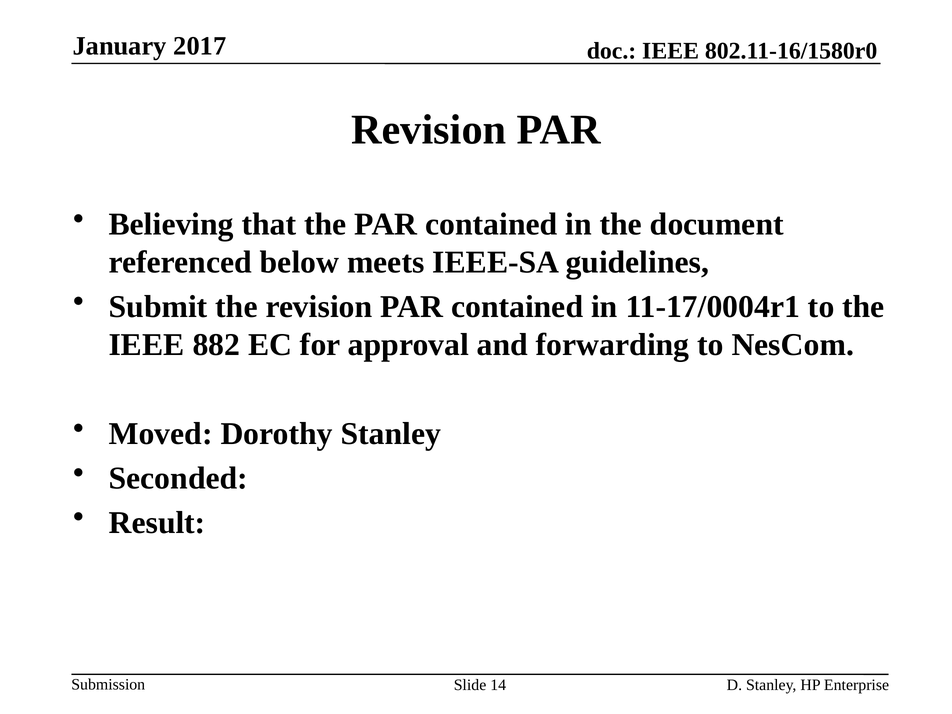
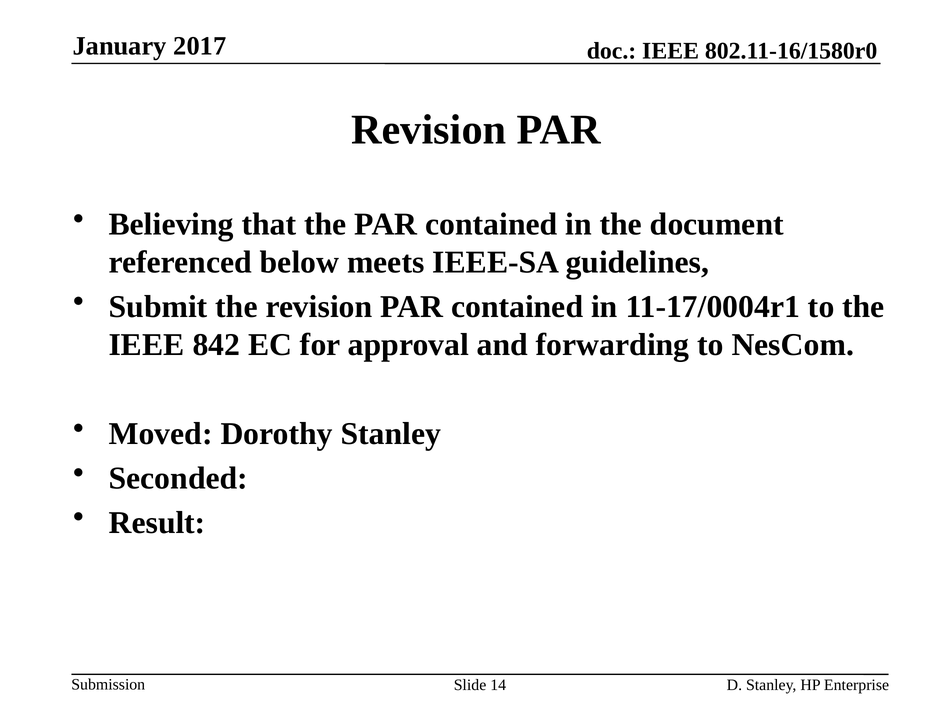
882: 882 -> 842 (216, 345)
